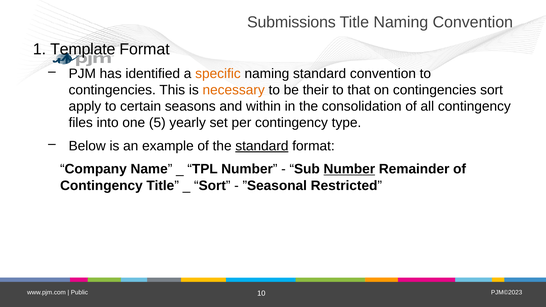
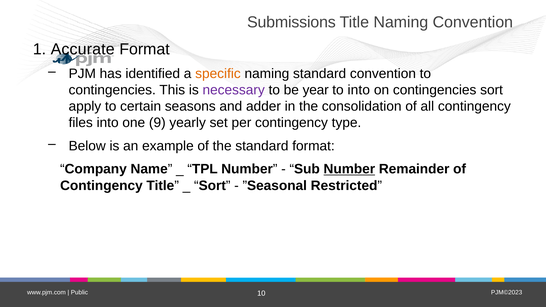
Template: Template -> Accurate (83, 49)
necessary colour: orange -> purple (234, 90)
their: their -> year (316, 90)
to that: that -> into (359, 90)
within: within -> adder (264, 106)
5: 5 -> 9 (157, 123)
standard underline: present -> none (262, 146)
